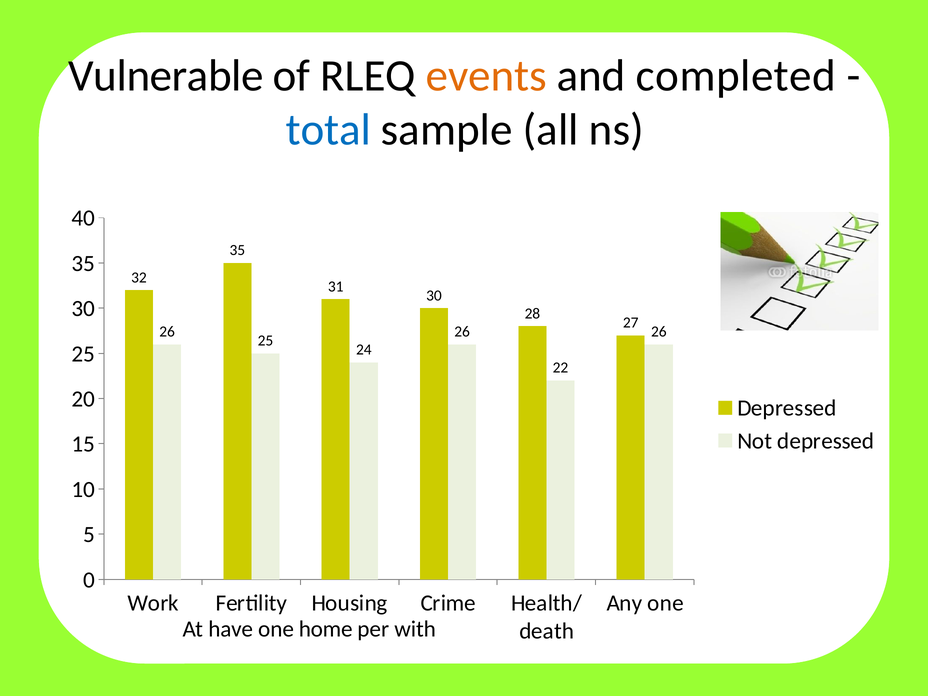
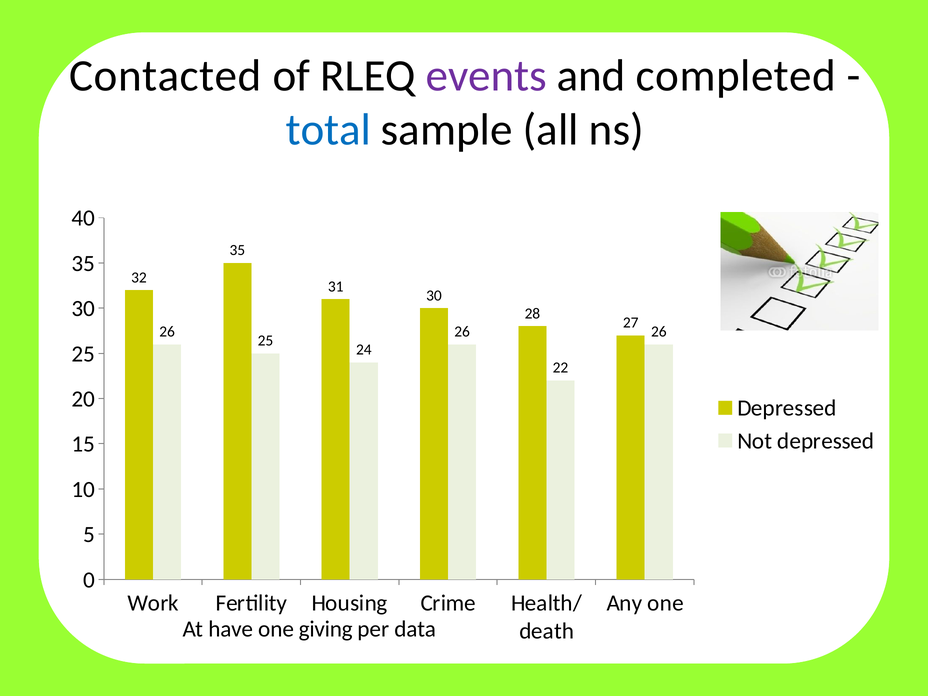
Vulnerable: Vulnerable -> Contacted (166, 76)
events colour: orange -> purple (486, 76)
home: home -> giving (326, 629)
with: with -> data (415, 629)
